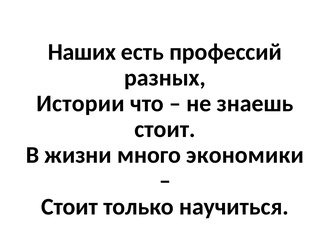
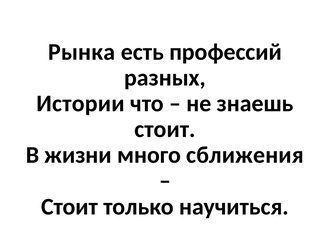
Наших: Наших -> Рынка (82, 52)
экономики: экономики -> сближения (245, 155)
